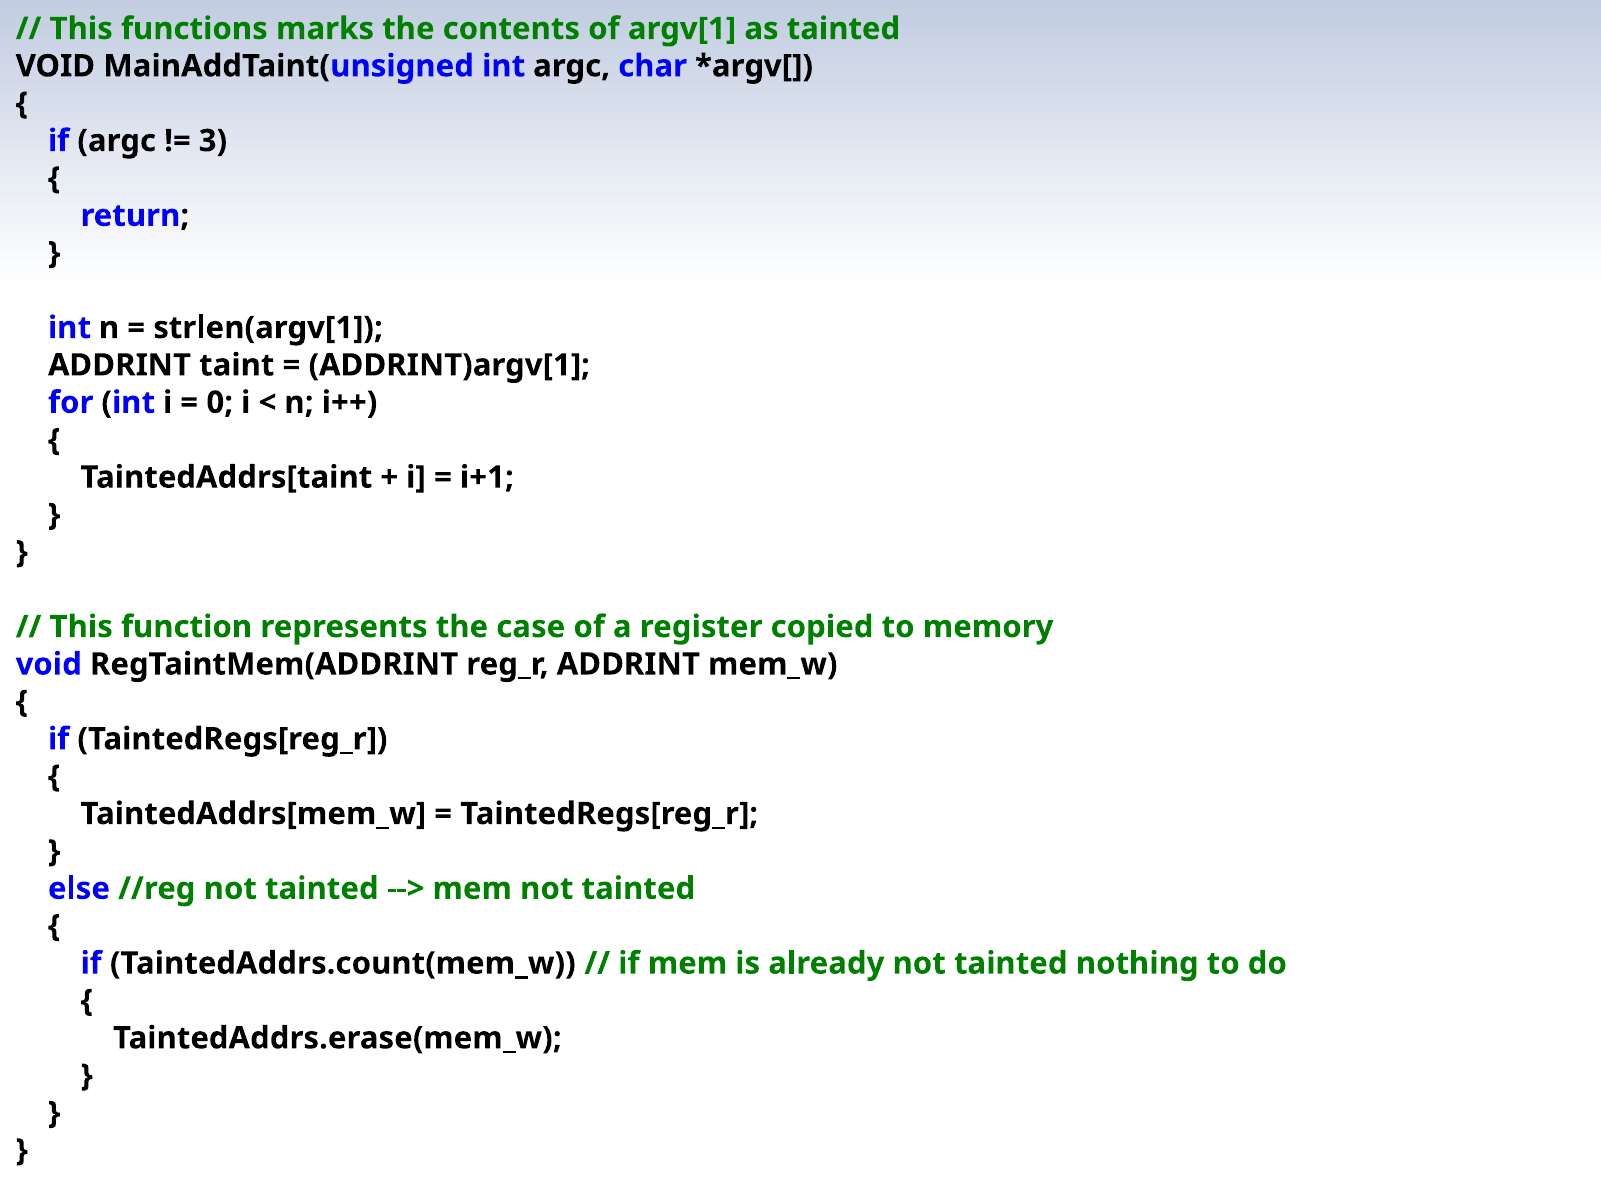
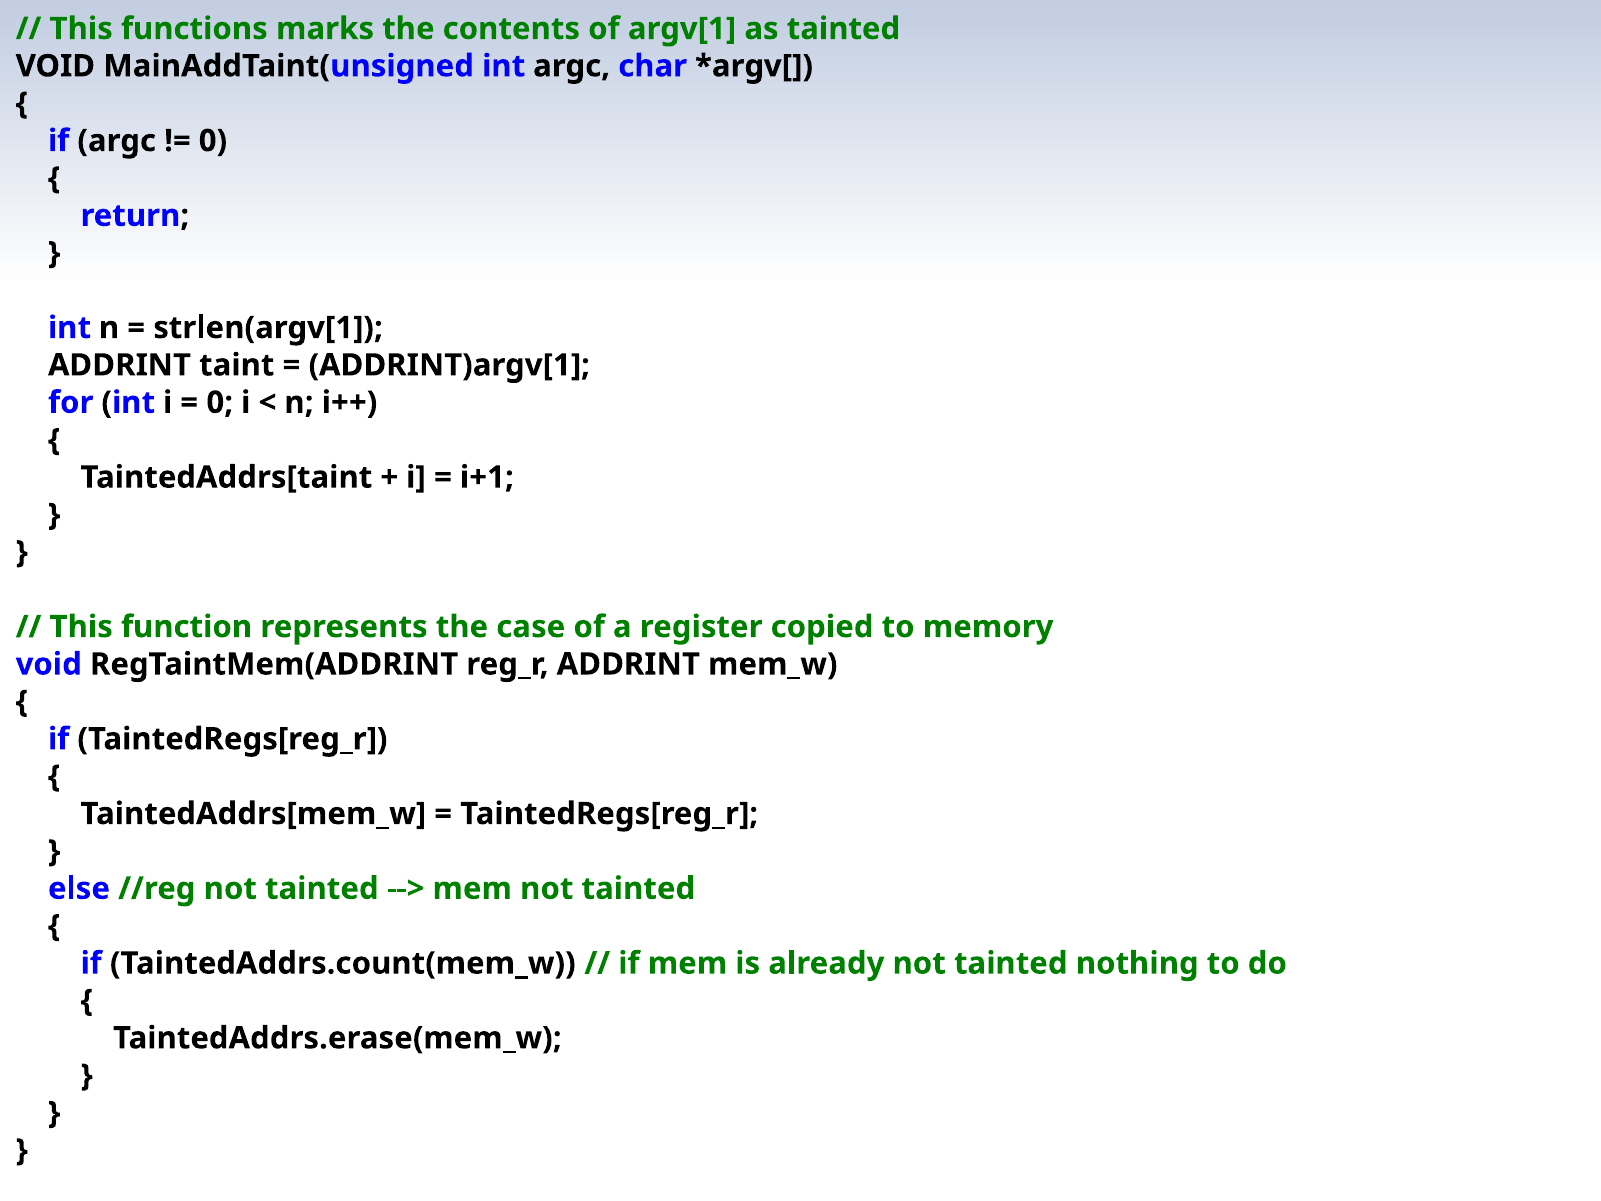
3: 3 -> 0 (213, 141)
